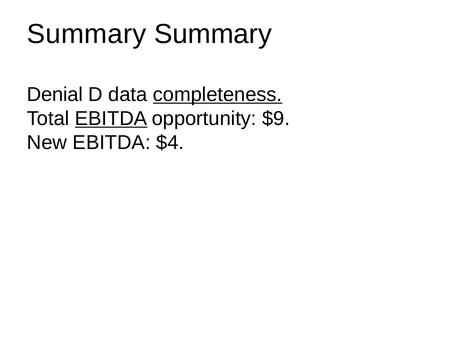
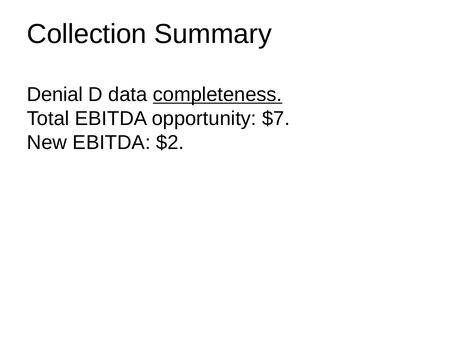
Summary: Summary -> Collection (87, 34)
EBITDA underline: present -> none (111, 119)
$9: $9 -> $7 (276, 119)
$4: $4 -> $2 (170, 143)
